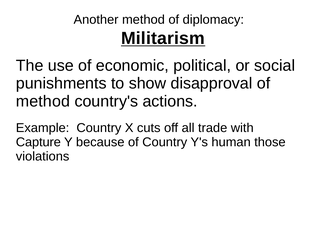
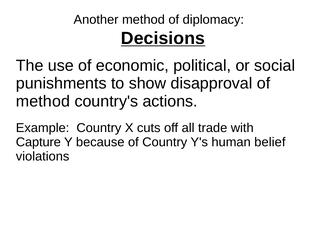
Militarism: Militarism -> Decisions (163, 38)
those: those -> belief (270, 143)
